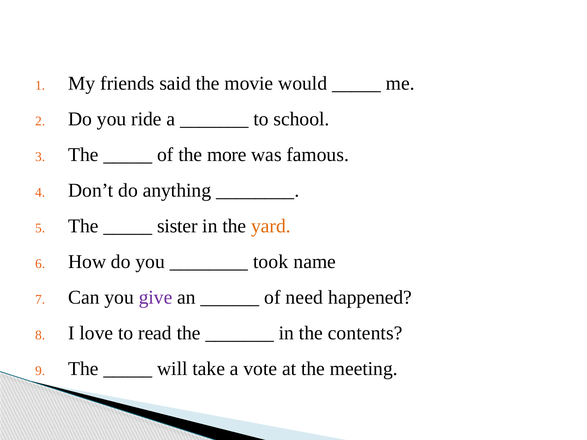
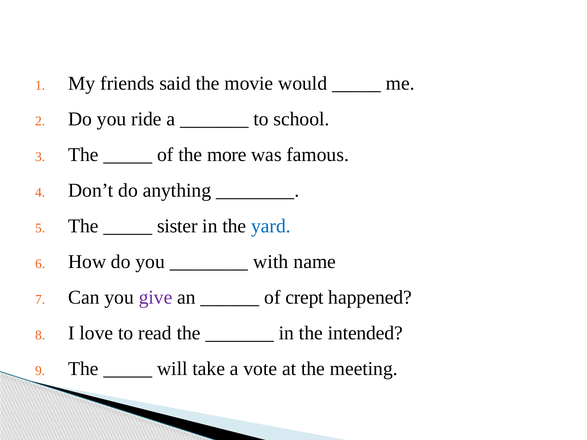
yard colour: orange -> blue (271, 226)
took: took -> with (271, 262)
need: need -> crept (305, 298)
contents: contents -> intended (365, 333)
